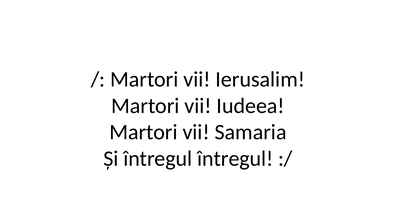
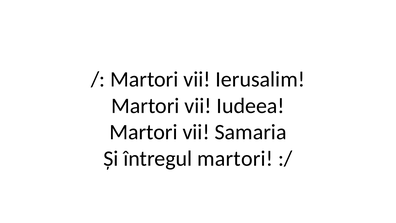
întregul întregul: întregul -> martori (235, 158)
